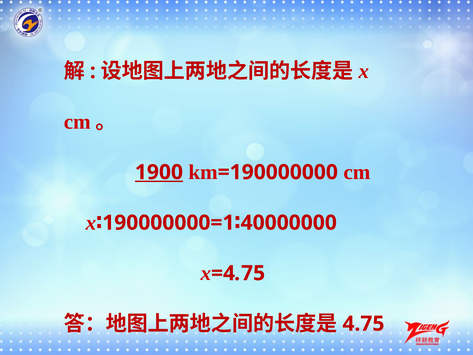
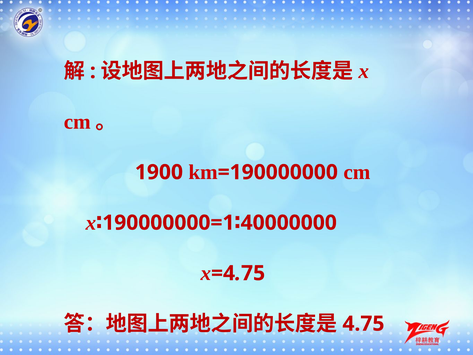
1900 underline: present -> none (159, 172)
